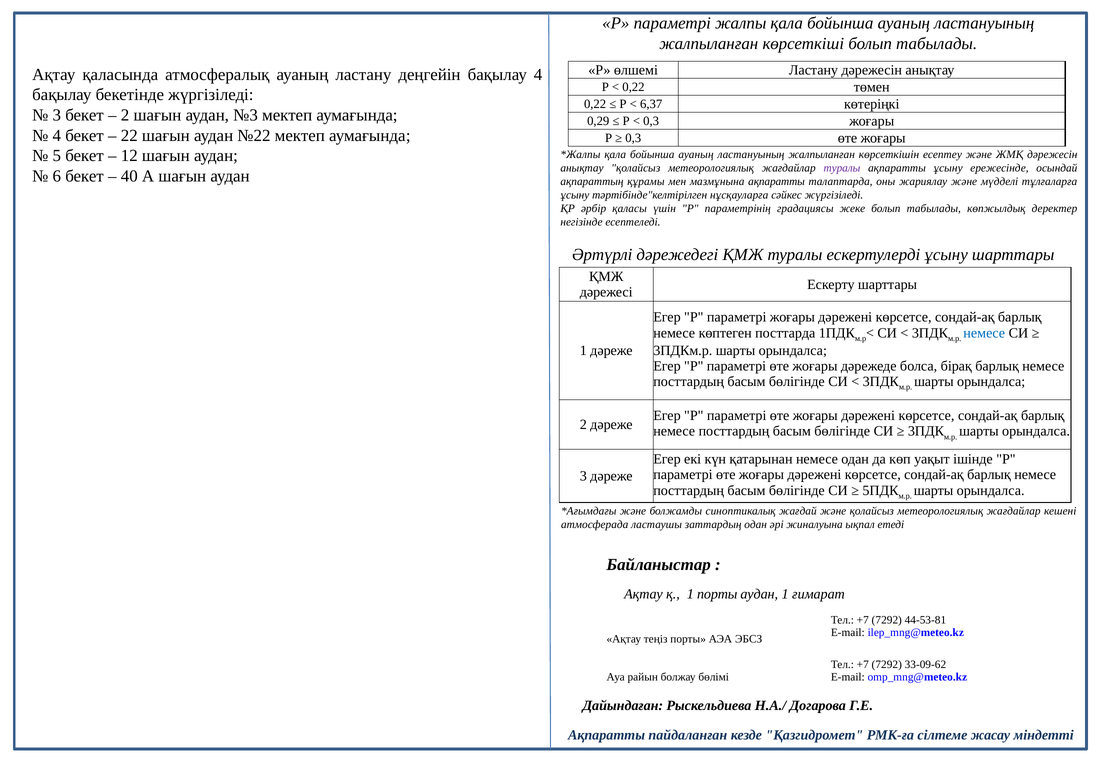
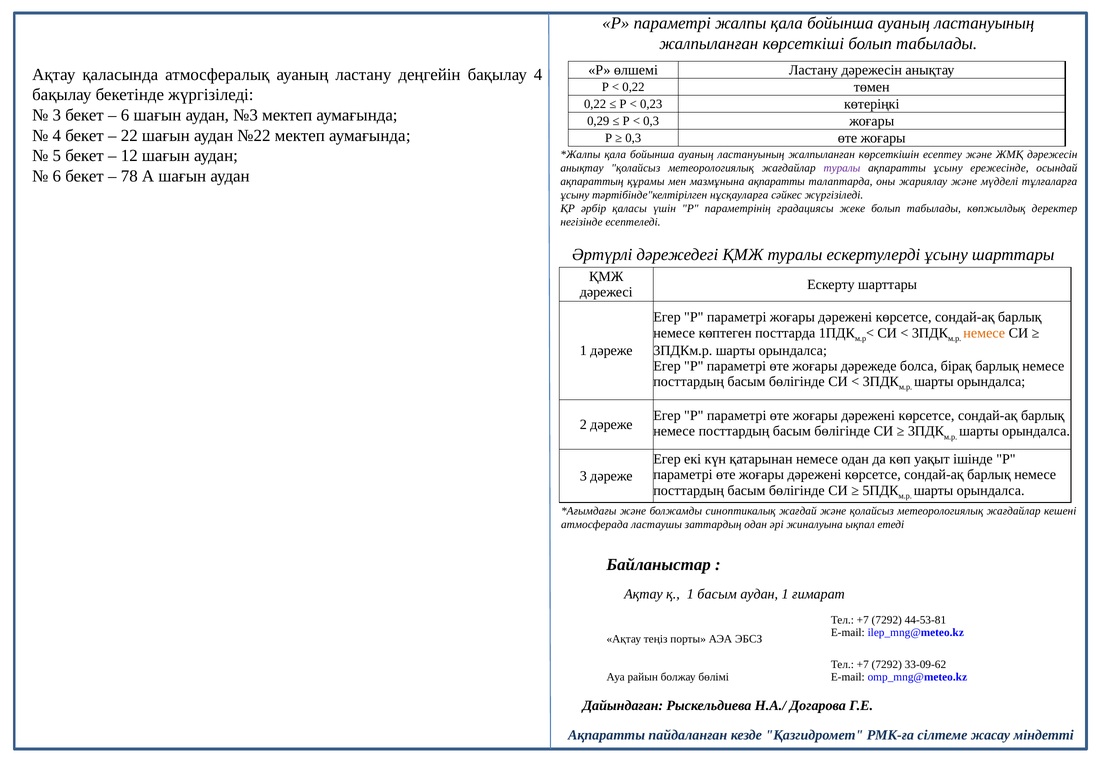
6,37: 6,37 -> 0,23 (651, 104)
2: 2 -> 6 (125, 115)
40: 40 -> 78 (129, 176)
немесе colour: blue -> orange (984, 333)
1 порты: порты -> басым (717, 594)
